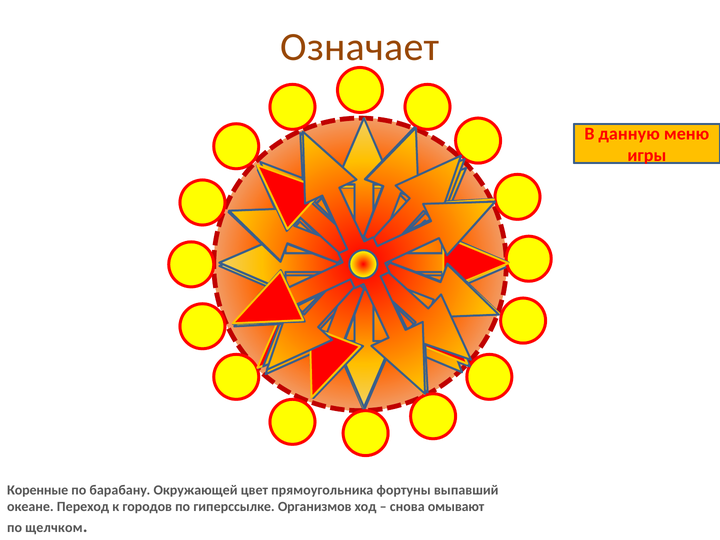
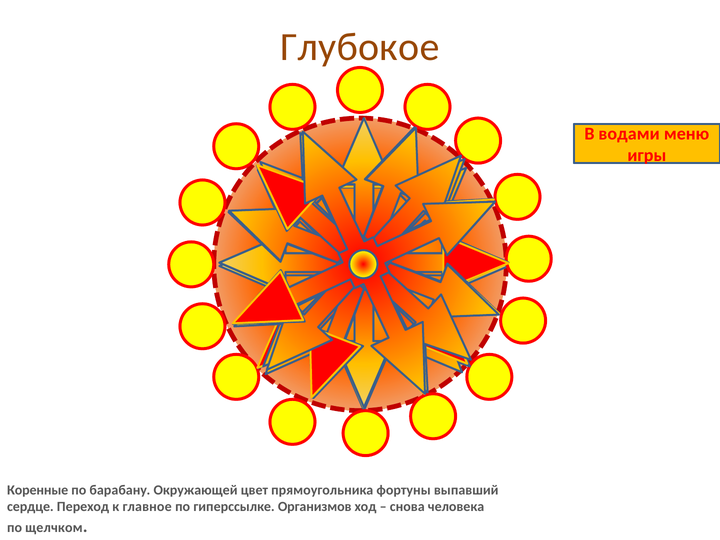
Означает: Означает -> Глубокое (360, 47)
данную: данную -> водами (629, 134)
океане: океане -> сердце (30, 507)
городов: городов -> главное (147, 507)
омывают: омывают -> человека (456, 507)
